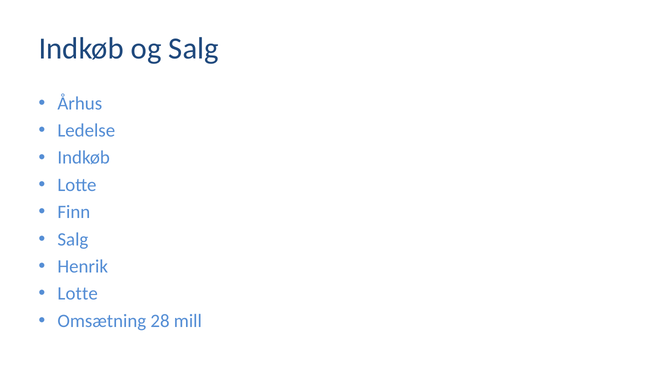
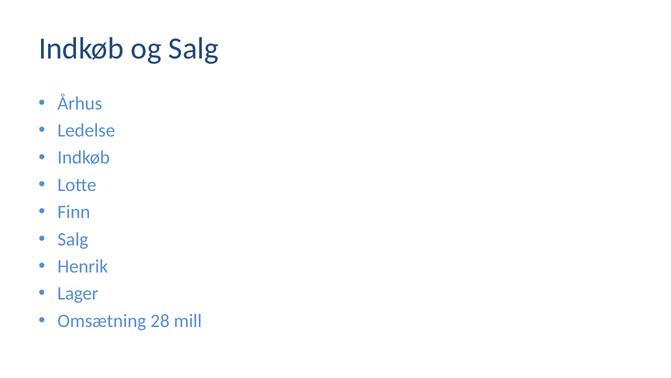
Lotte: Lotte -> Lager (78, 293)
